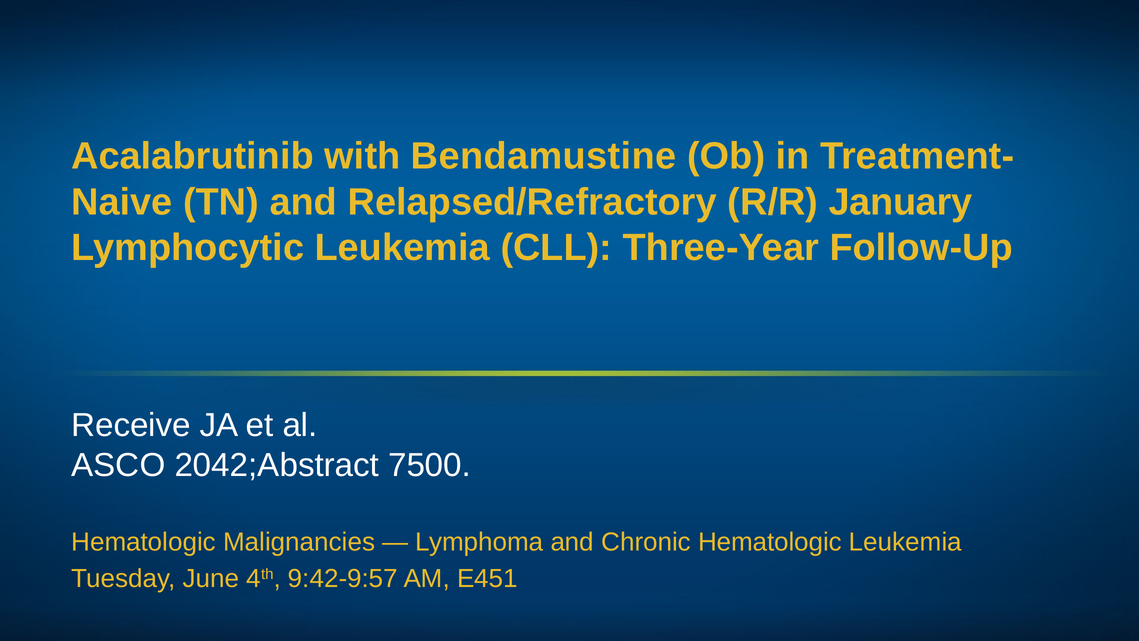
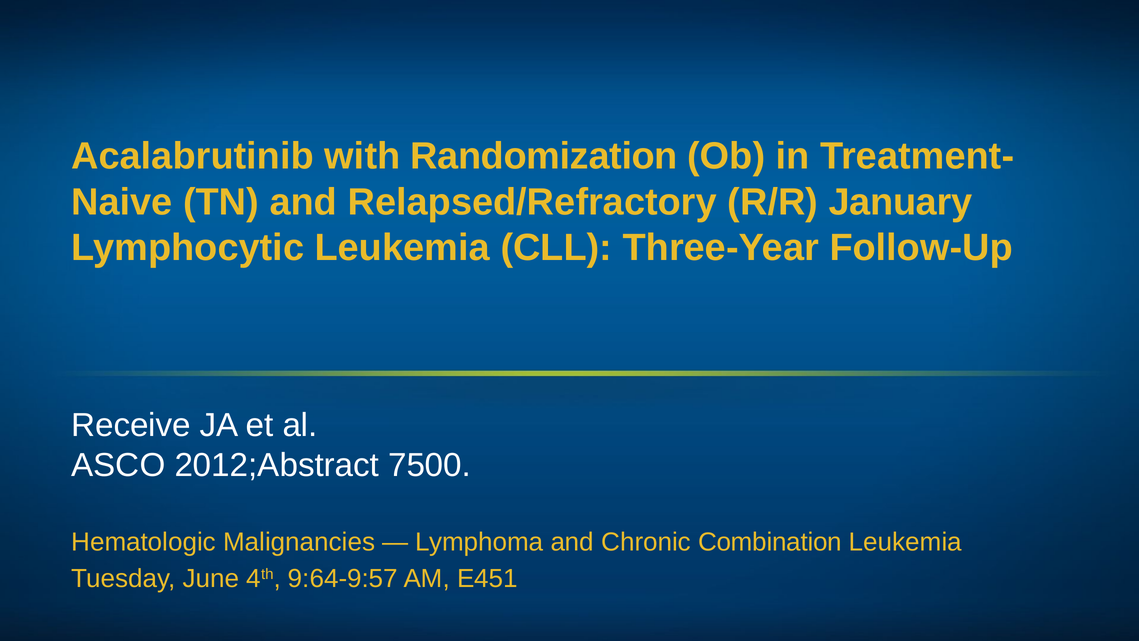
Bendamustine: Bendamustine -> Randomization (544, 156)
2042;Abstract: 2042;Abstract -> 2012;Abstract (277, 465)
Chronic Hematologic: Hematologic -> Combination (770, 542)
9:42-9:57: 9:42-9:57 -> 9:64-9:57 (343, 578)
